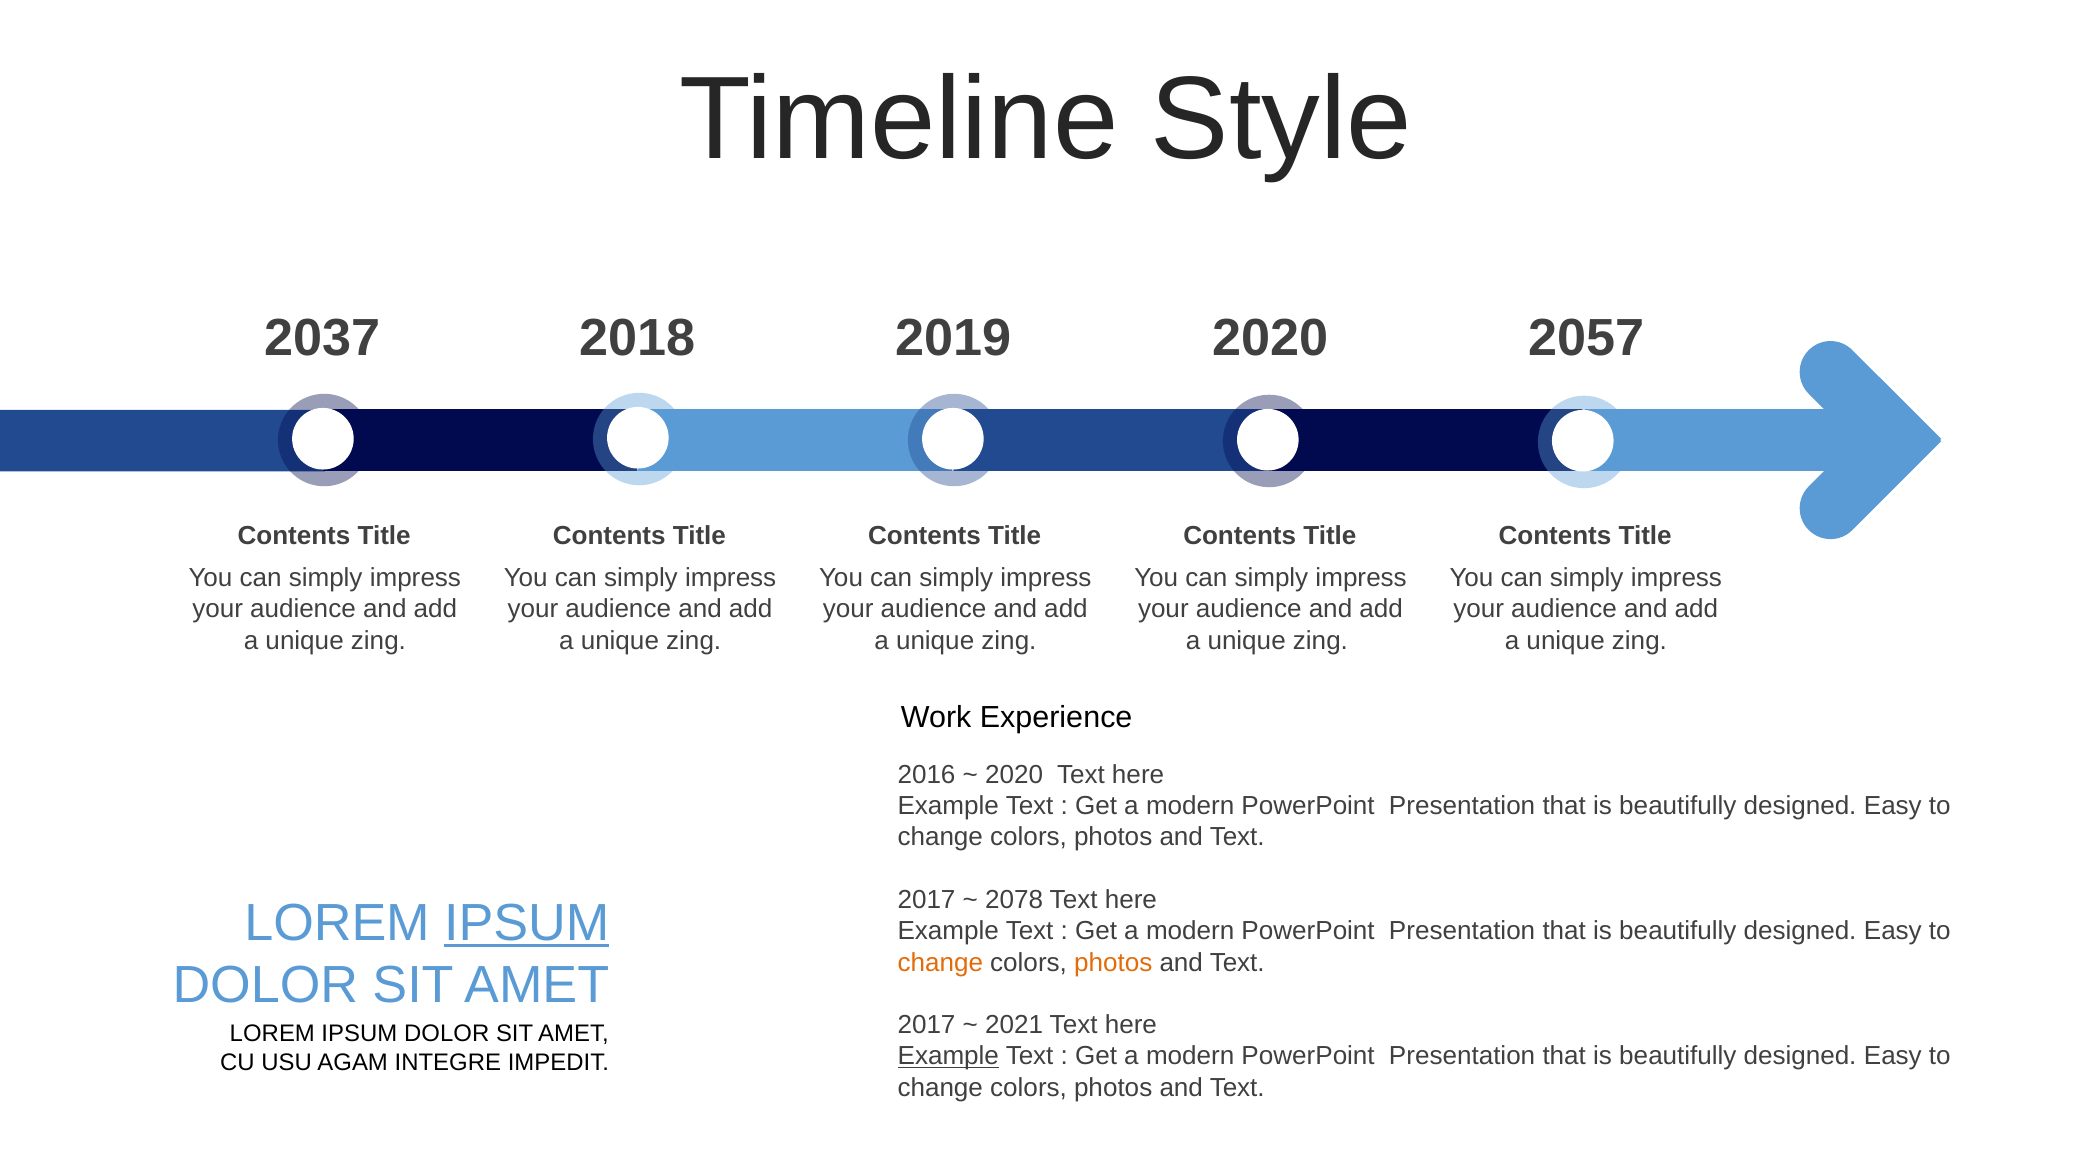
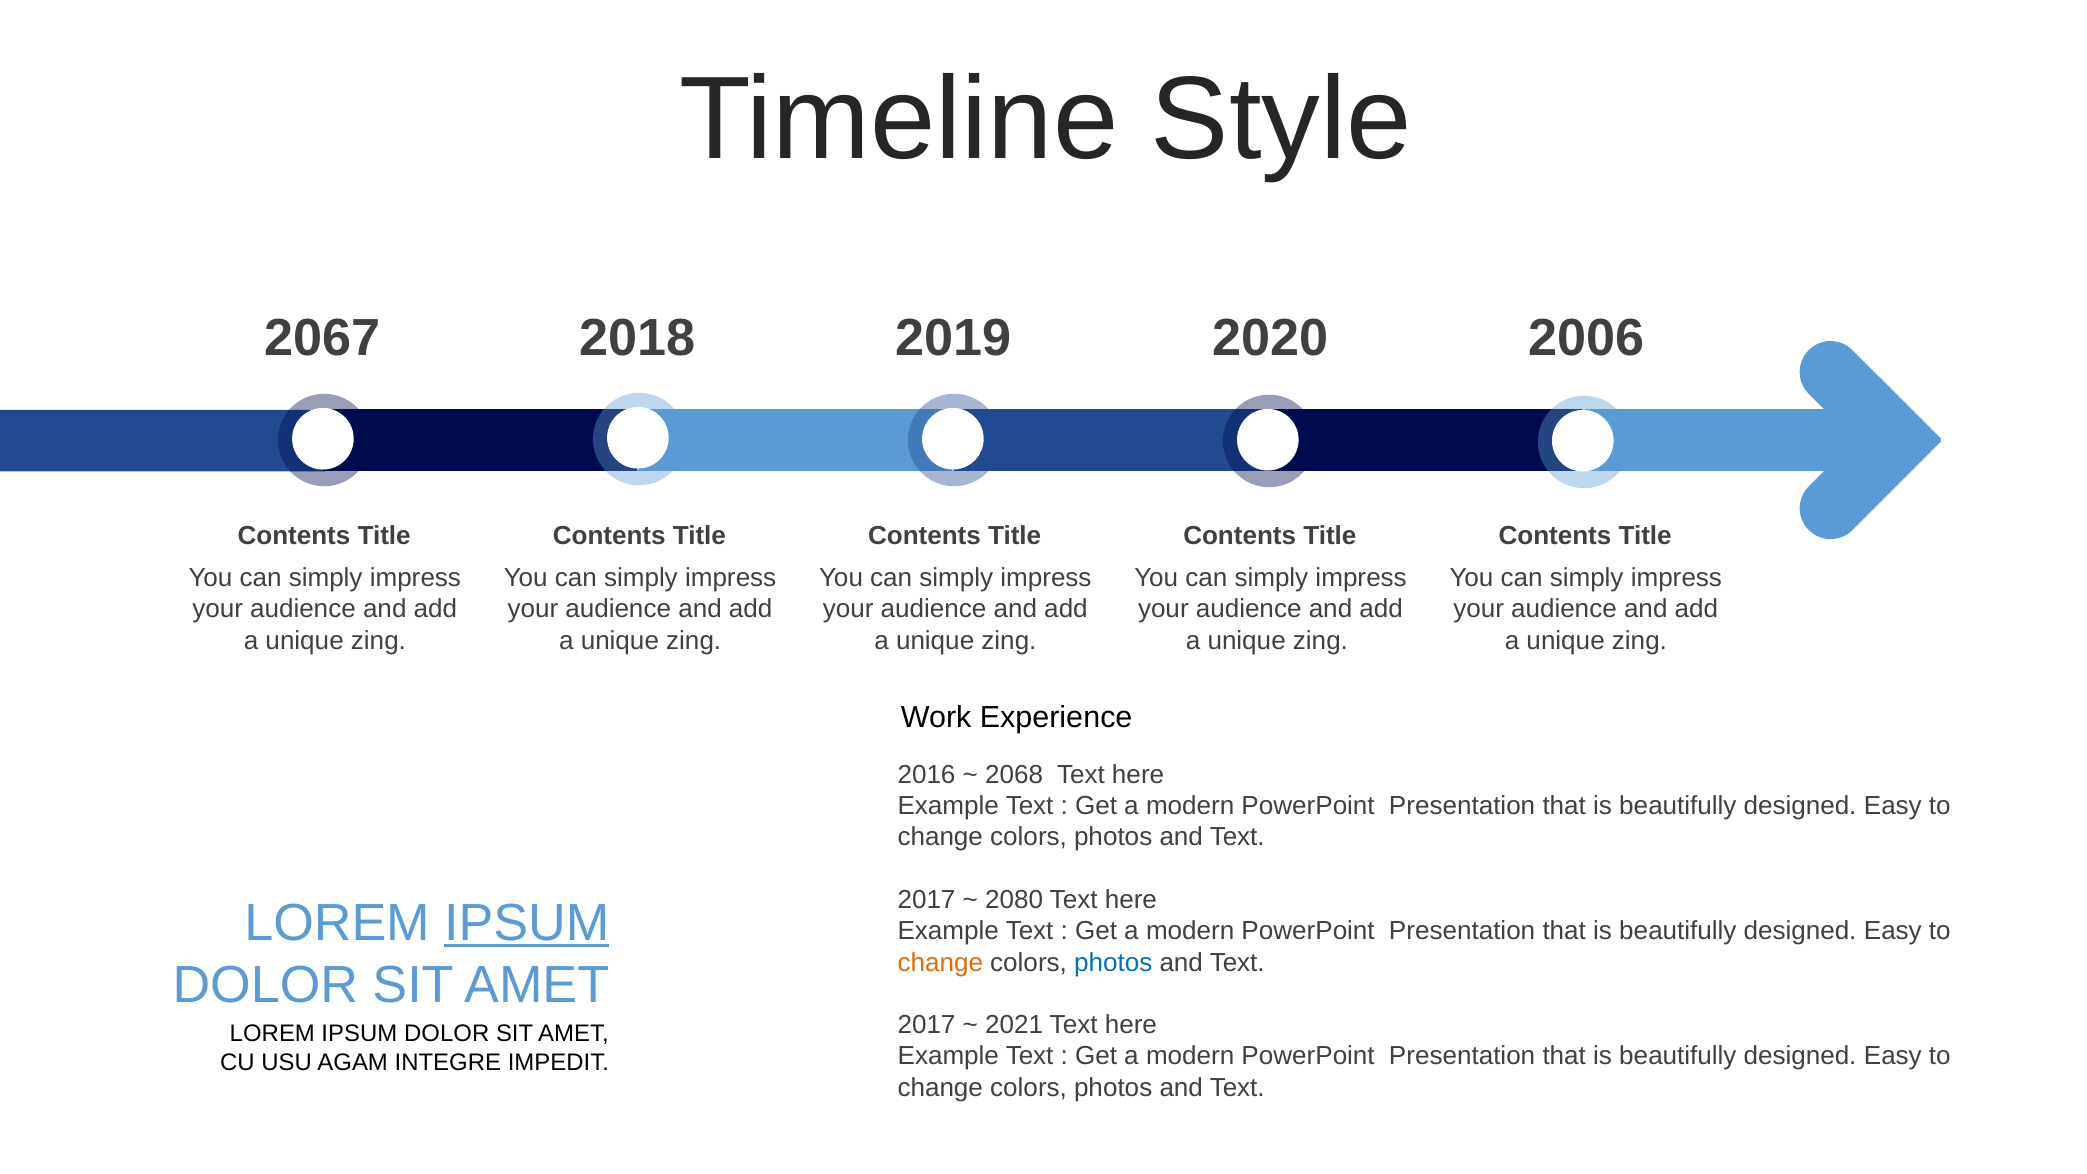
2037: 2037 -> 2067 (322, 338)
2057: 2057 -> 2006 (1586, 338)
2020: 2020 -> 2068 (1014, 775)
2078: 2078 -> 2080 (1014, 900)
photos colour: orange -> blue (1113, 962)
Example underline: present -> none (948, 1056)
